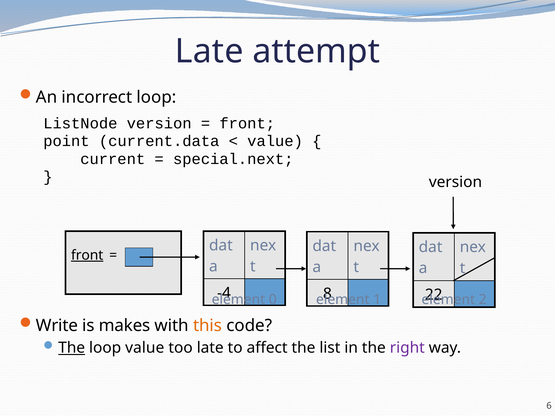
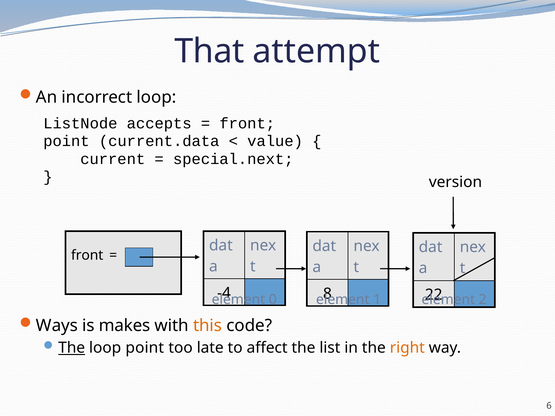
Late: Late -> That (209, 51)
ListNode version: version -> accepts (159, 123)
front underline: present -> none (87, 255)
Write: Write -> Ways (57, 326)
loop value: value -> point (145, 348)
right colour: purple -> orange (407, 348)
